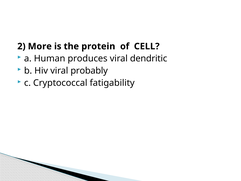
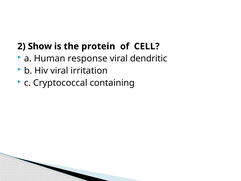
More: More -> Show (40, 46)
produces: produces -> response (87, 58)
probably: probably -> irritation (89, 71)
fatigability: fatigability -> containing (112, 83)
